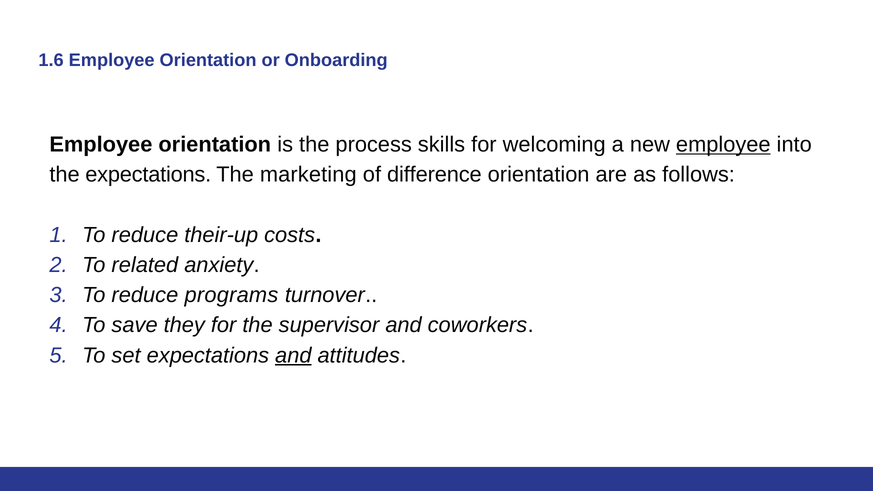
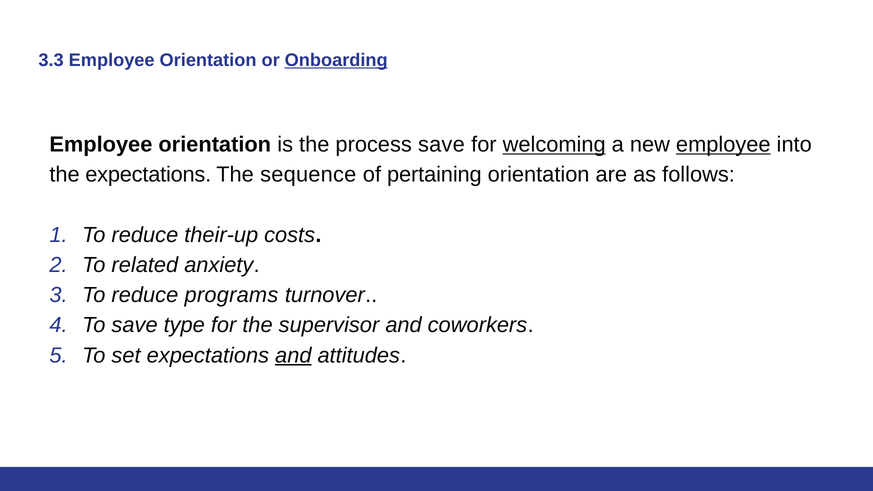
1.6: 1.6 -> 3.3 (51, 60)
Onboarding underline: none -> present (336, 60)
process skills: skills -> save (441, 145)
welcoming underline: none -> present (554, 145)
marketing: marketing -> sequence (308, 175)
difference: difference -> pertaining (434, 175)
they: they -> type (184, 325)
